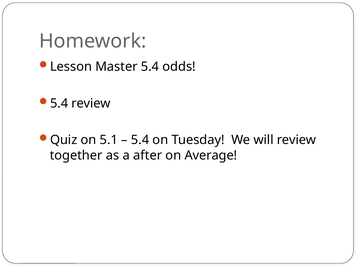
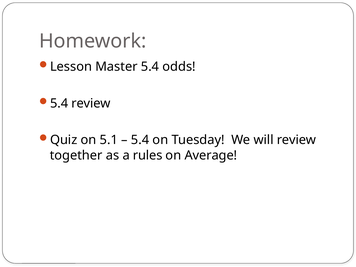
after: after -> rules (148, 155)
